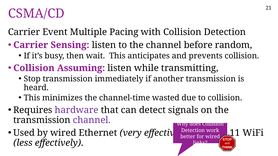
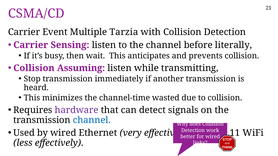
Pacing: Pacing -> Tarzia (124, 32)
random: random -> literally (234, 45)
channel colour: purple -> blue (92, 120)
